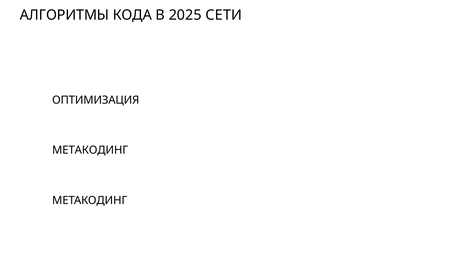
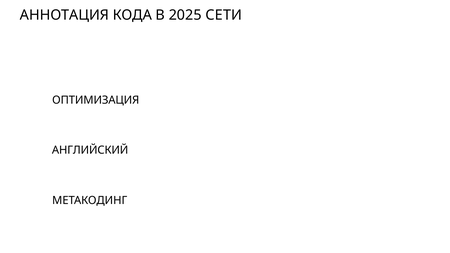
АЛГОРИТМЫ: АЛГОРИТМЫ -> АННОТАЦИЯ (64, 15)
МЕТАКОДИНГ: МЕТАКОДИНГ -> АНГЛИЙСКИЙ (90, 150)
